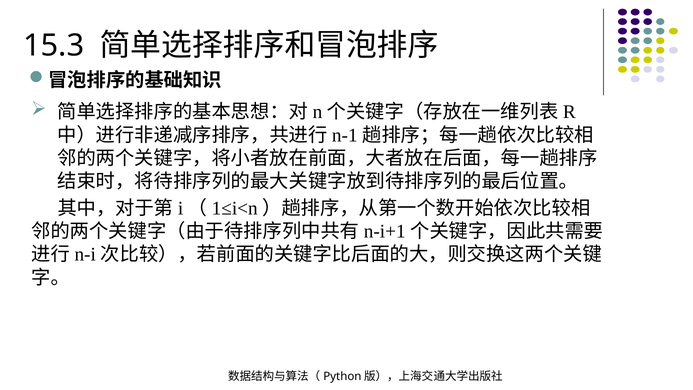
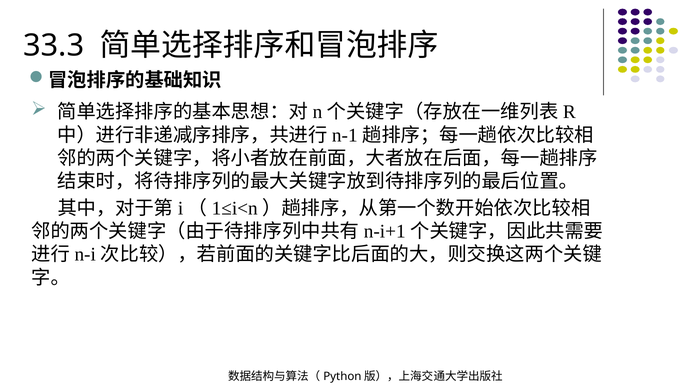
15.3: 15.3 -> 33.3 (54, 46)
